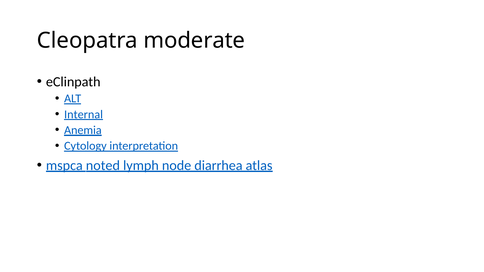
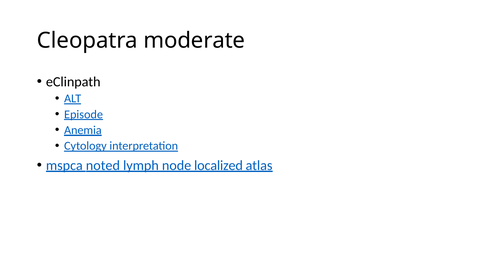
Internal: Internal -> Episode (84, 114)
diarrhea: diarrhea -> localized (219, 166)
